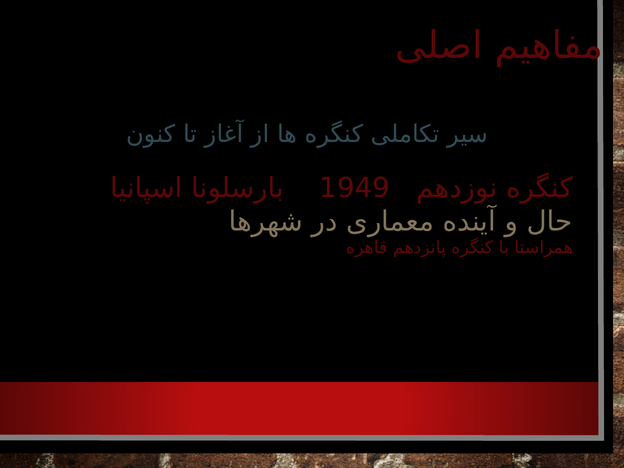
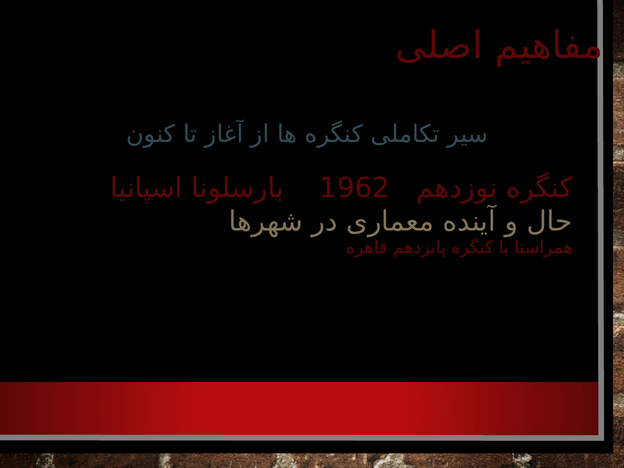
1949: 1949 -> 1962 (355, 188)
